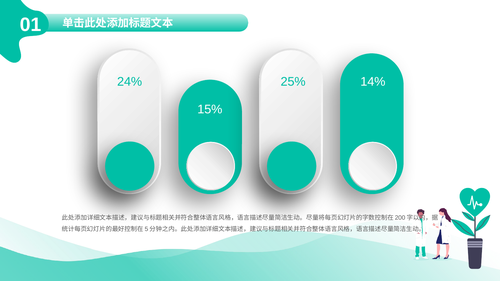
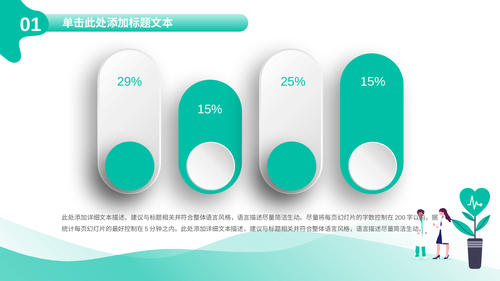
24%: 24% -> 29% (130, 82)
14%: 14% -> 15% (373, 82)
